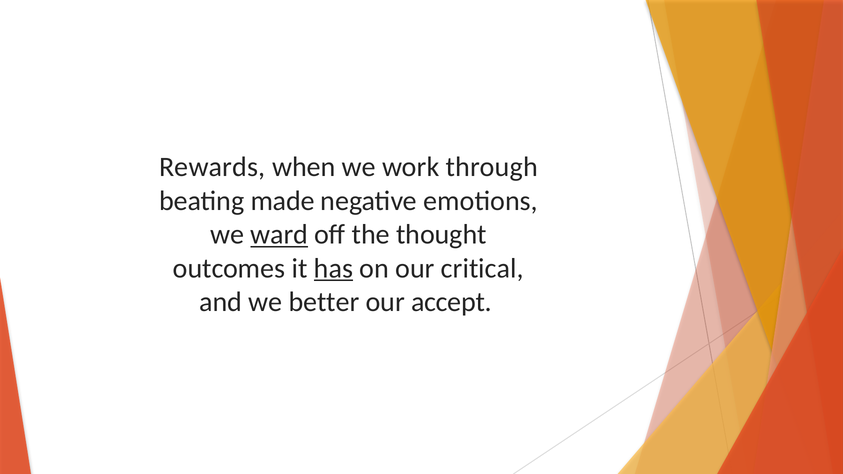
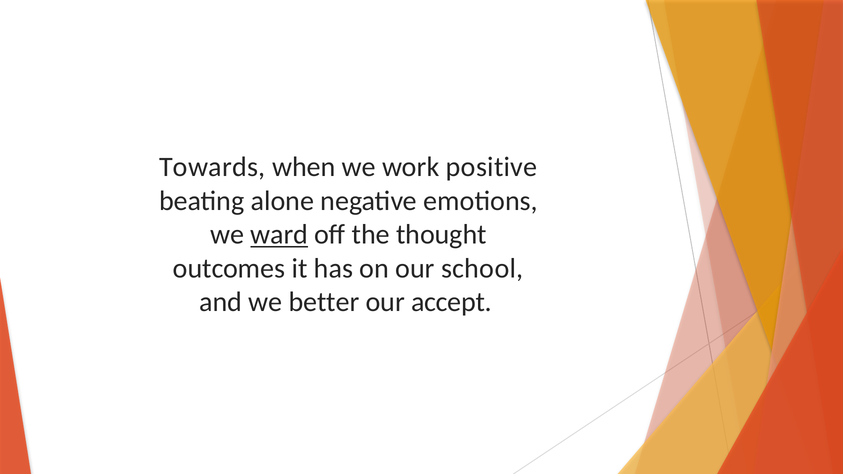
Rewards: Rewards -> Towards (212, 167)
through: through -> positive (492, 167)
made: made -> alone (282, 201)
has underline: present -> none (333, 268)
critical: critical -> school (482, 268)
